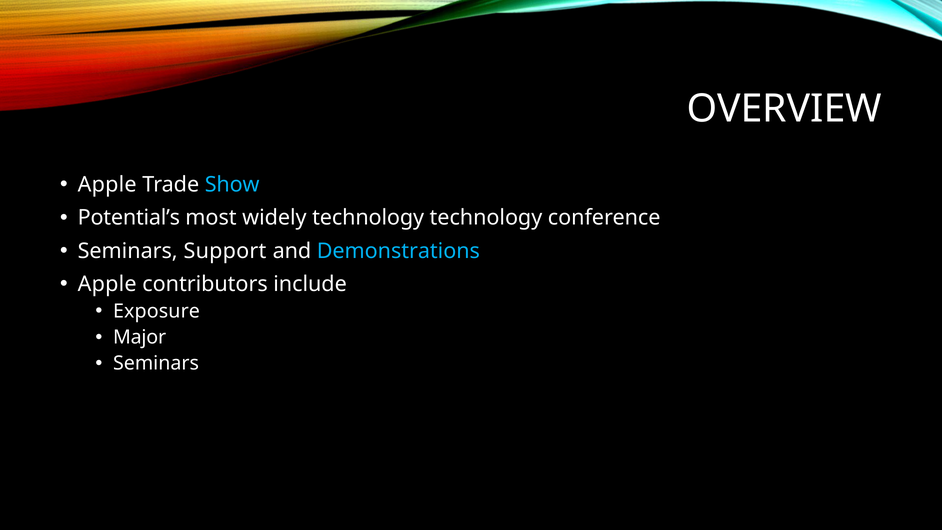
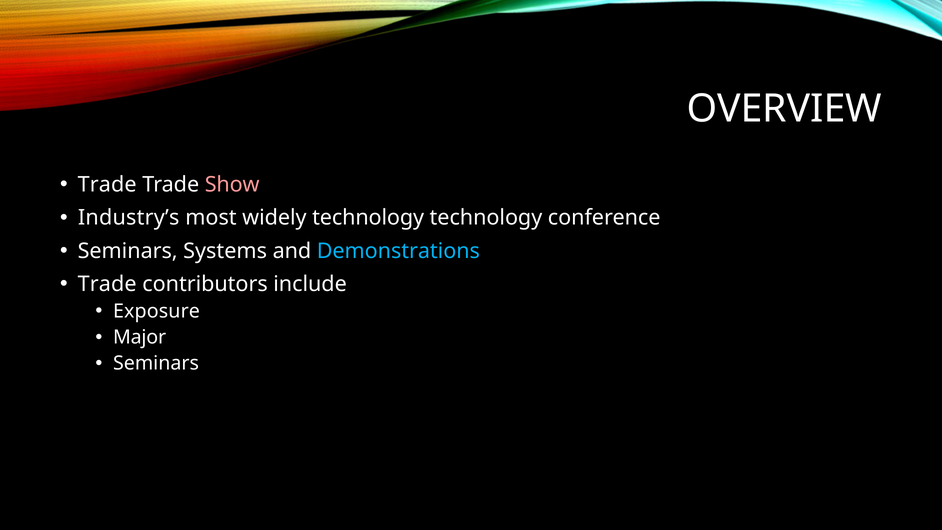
Apple: Apple -> Trade (107, 185)
Show colour: light blue -> pink (232, 185)
Potential’s: Potential’s -> Industry’s (129, 218)
Support: Support -> Systems (225, 251)
Apple: Apple -> Trade (107, 284)
